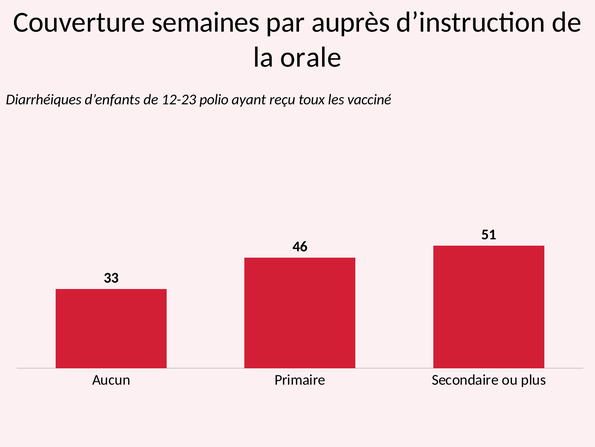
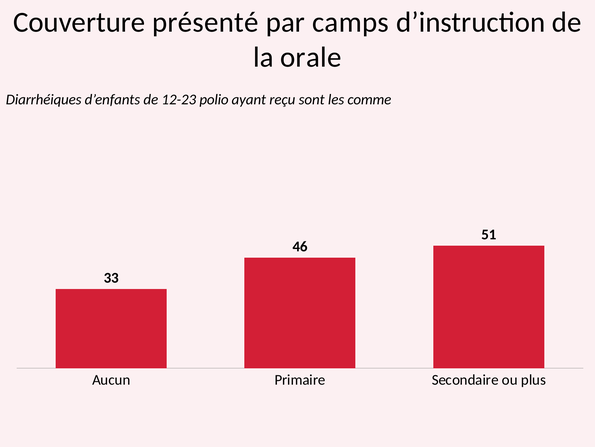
semaines: semaines -> présenté (205, 22)
auprès: auprès -> camps (350, 22)
toux: toux -> sont (312, 99)
vacciné: vacciné -> comme (369, 99)
